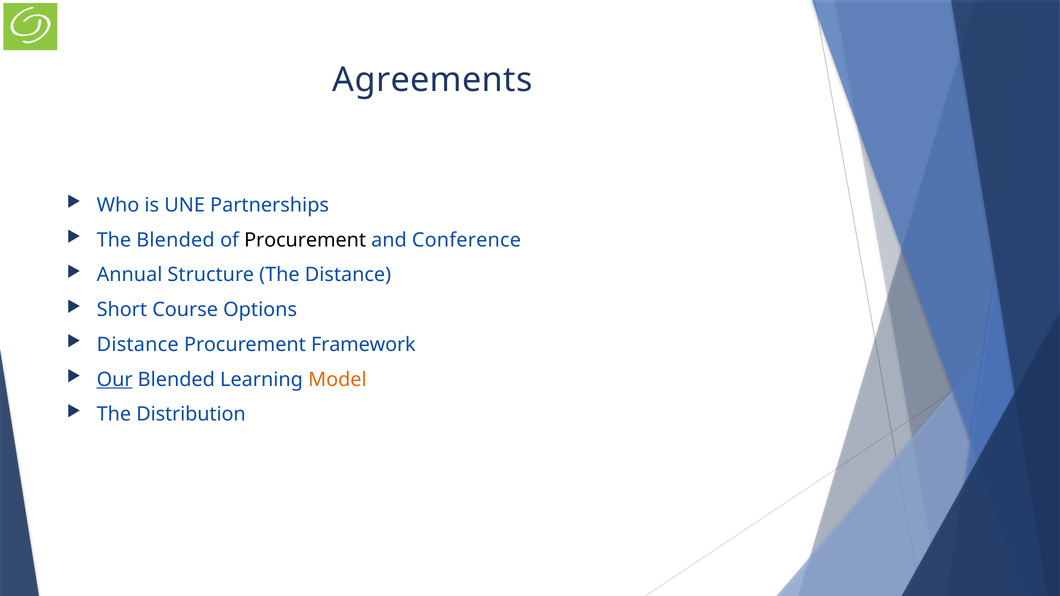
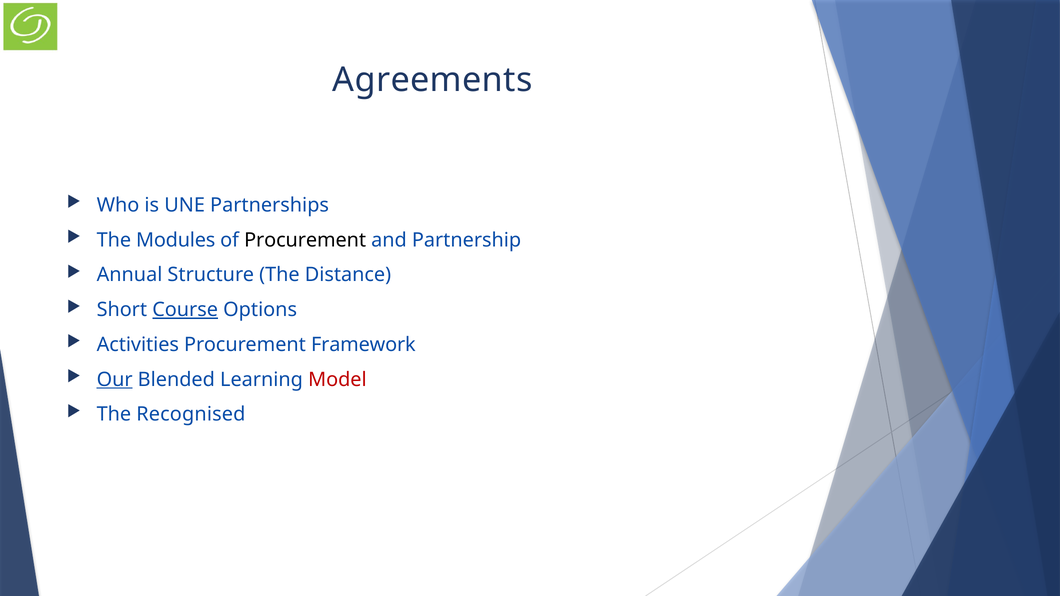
The Blended: Blended -> Modules (176, 240)
Conference: Conference -> Partnership (467, 240)
Course underline: none -> present (185, 310)
Distance: Distance -> Activities (138, 345)
Model colour: orange -> red (337, 380)
Distribution: Distribution -> Recognised (191, 415)
